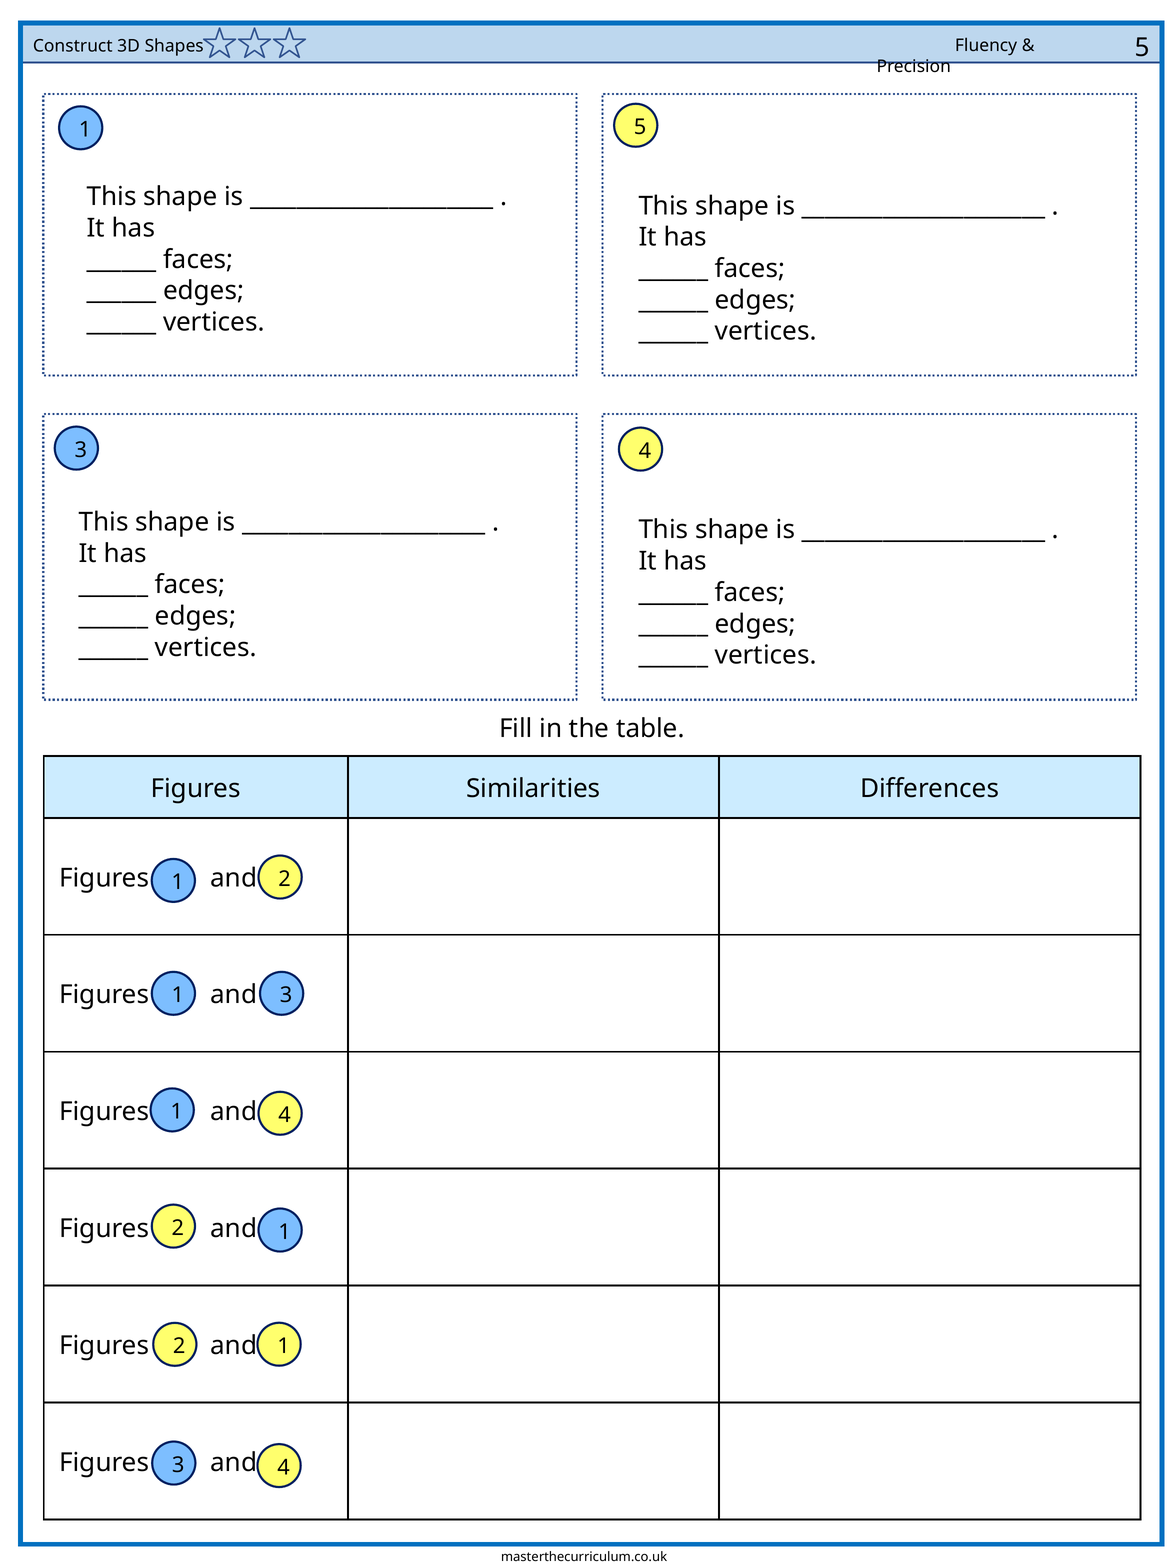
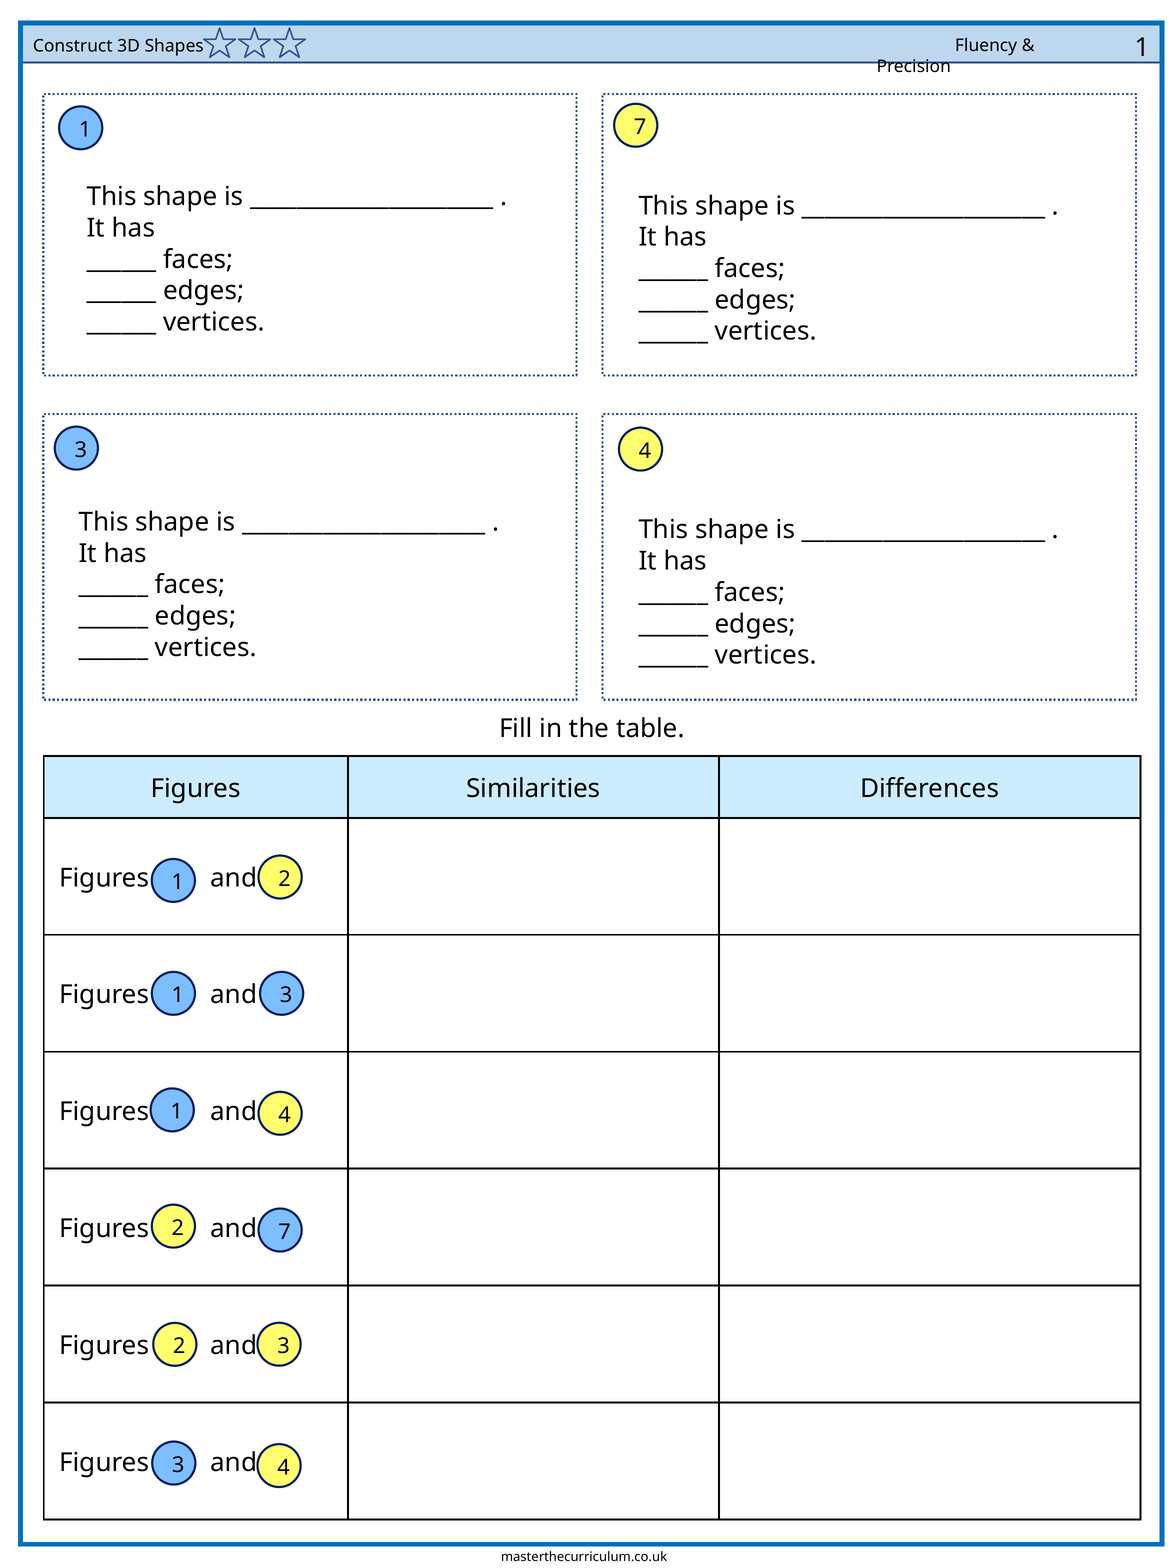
Shapes 5: 5 -> 1 (1142, 47)
1 5: 5 -> 7 (640, 127)
1: 1 -> 7 (285, 1232)
1: 1 -> 3 (284, 1346)
